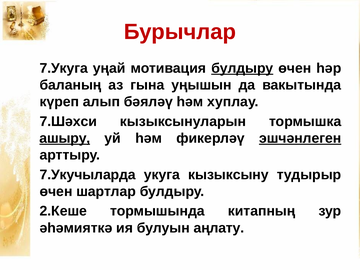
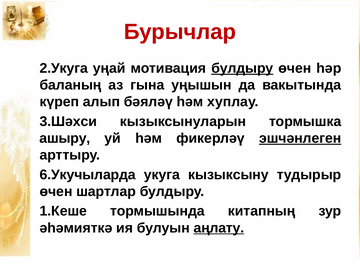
7.Укуга: 7.Укуга -> 2.Укуга (64, 68)
7.Шәхси: 7.Шәхси -> 3.Шәхси (68, 121)
ашыру underline: present -> none (65, 138)
7.Укучыларда: 7.Укучыларда -> 6.Укучыларда (88, 175)
2.Кеше: 2.Кеше -> 1.Кеше (63, 211)
аңлату underline: none -> present (219, 228)
